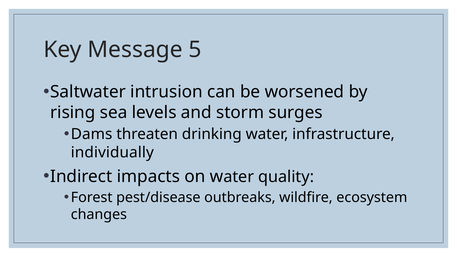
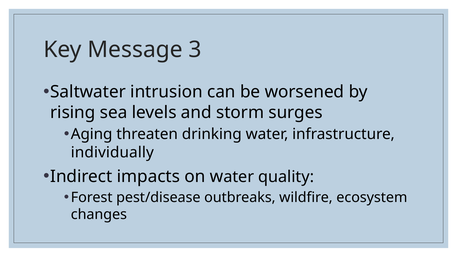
5: 5 -> 3 (195, 50)
Dams: Dams -> Aging (92, 134)
